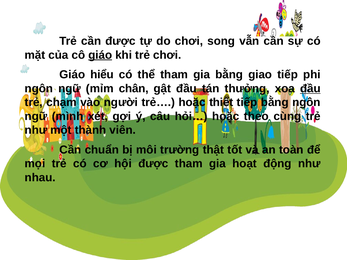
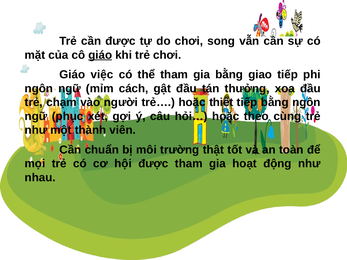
hiểu: hiểu -> việc (102, 75)
chân: chân -> cách (134, 89)
đầu underline: present -> none (310, 89)
mình: mình -> phục (68, 116)
